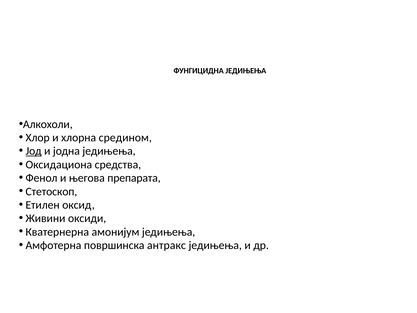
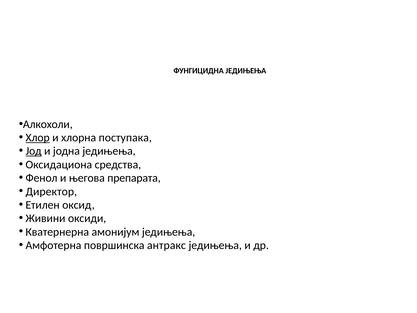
Хлор underline: none -> present (38, 138)
средином: средином -> поступака (125, 138)
Стетоскоп: Стетоскоп -> Директор (51, 191)
